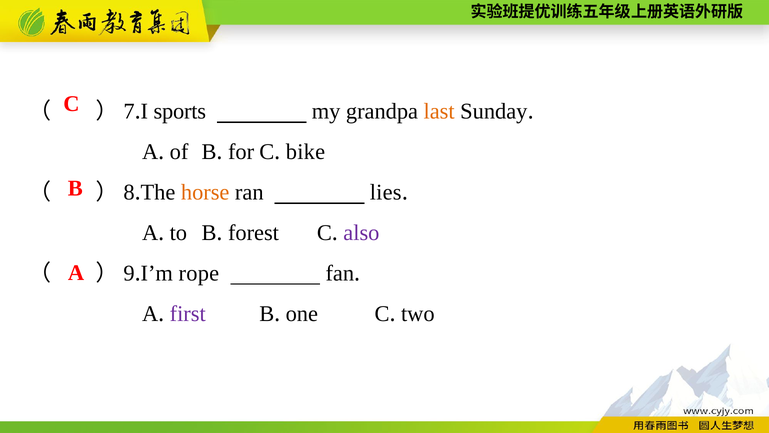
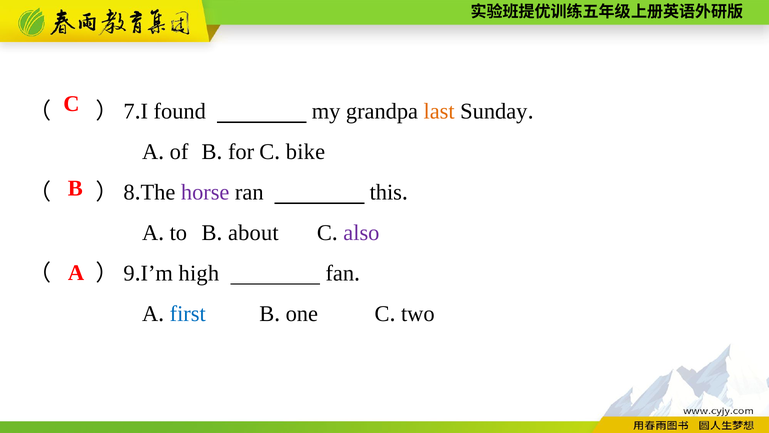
sports: sports -> found (180, 111)
horse colour: orange -> purple (205, 192)
lies: lies -> this (386, 192)
forest: forest -> about (253, 233)
rope: rope -> high (199, 273)
first colour: purple -> blue (188, 313)
